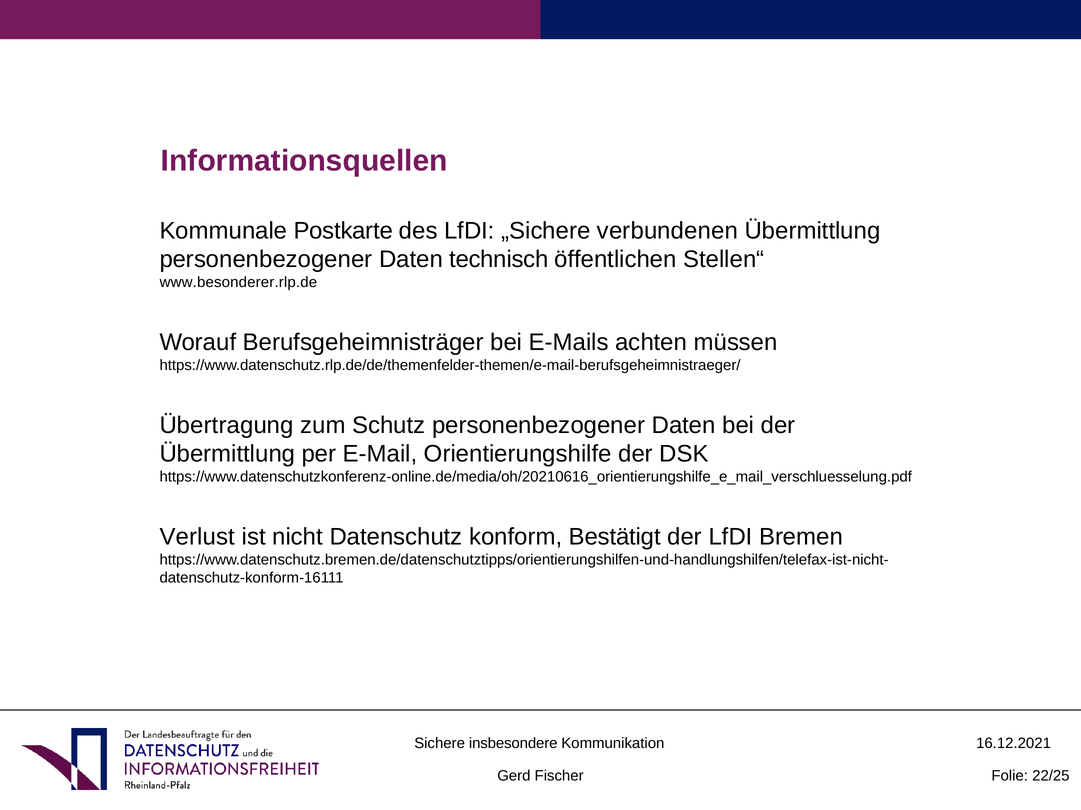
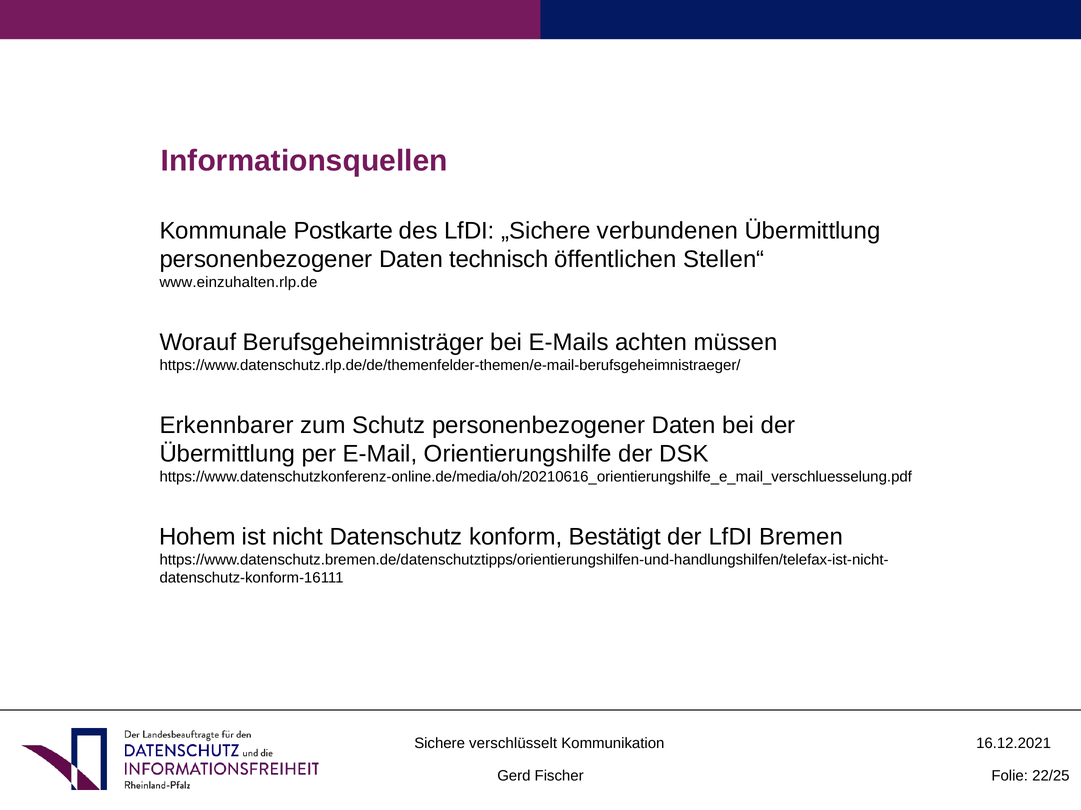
www.besonderer.rlp.de: www.besonderer.rlp.de -> www.einzuhalten.rlp.de (238, 283)
Übertragung: Übertragung -> Erkennbarer (227, 426)
Verlust: Verlust -> Hohem (197, 537)
insbesondere: insbesondere -> verschlüsselt (513, 744)
